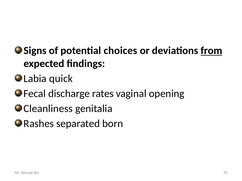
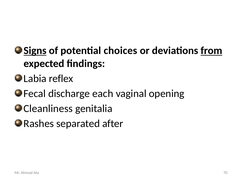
Signs underline: none -> present (35, 51)
quick: quick -> reflex (61, 79)
rates: rates -> each (103, 94)
born: born -> after (113, 124)
